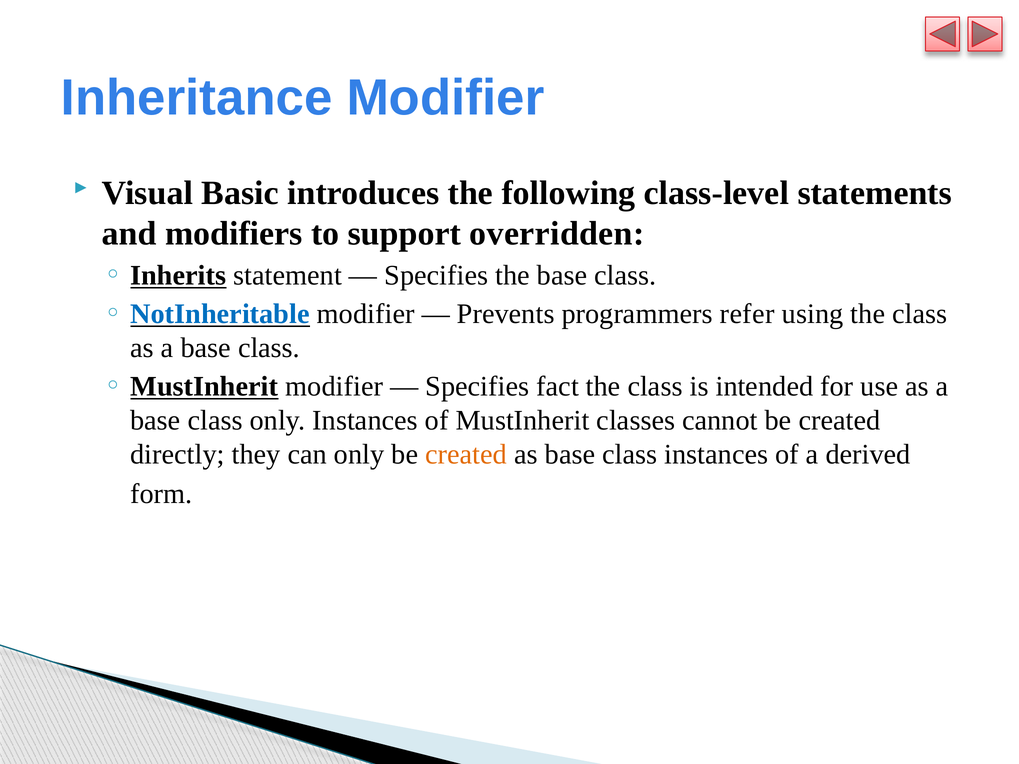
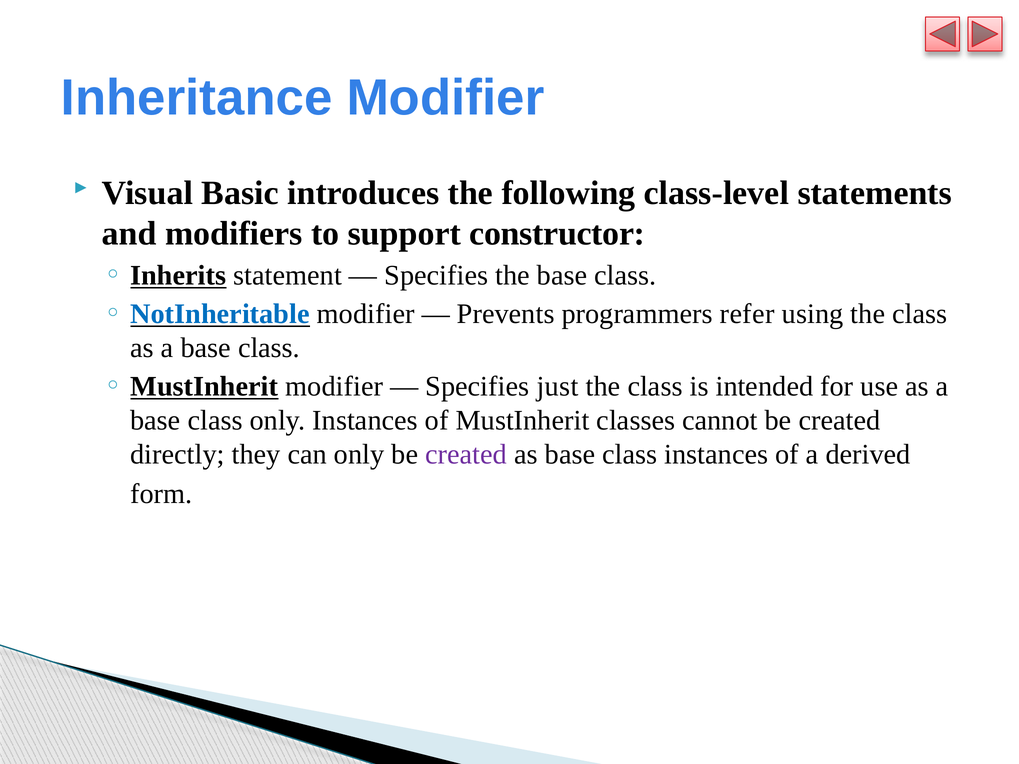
overridden: overridden -> constructor (557, 234)
fact: fact -> just (557, 386)
created colour: orange -> purple (466, 454)
